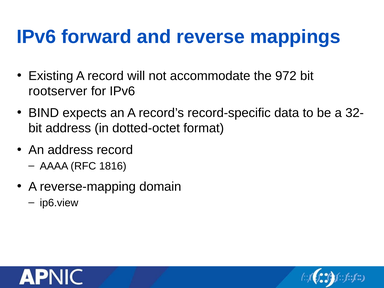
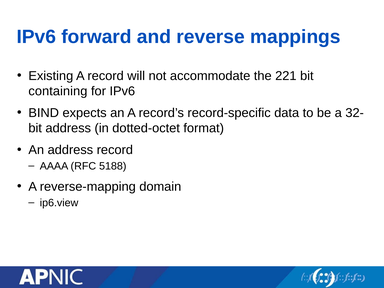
972: 972 -> 221 (286, 76)
rootserver: rootserver -> containing (58, 91)
1816: 1816 -> 5188 (113, 166)
